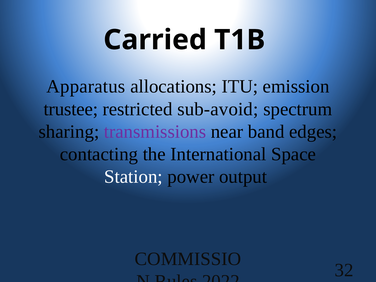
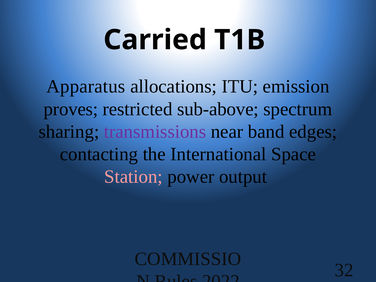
trustee: trustee -> proves (71, 109)
sub-avoid: sub-avoid -> sub-above (218, 109)
Station colour: white -> pink (133, 177)
